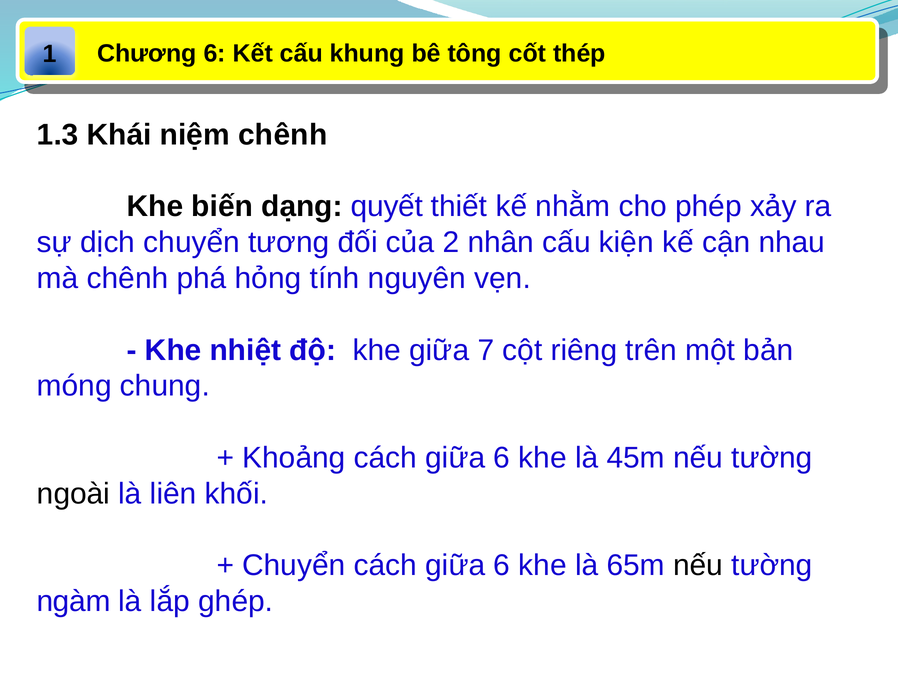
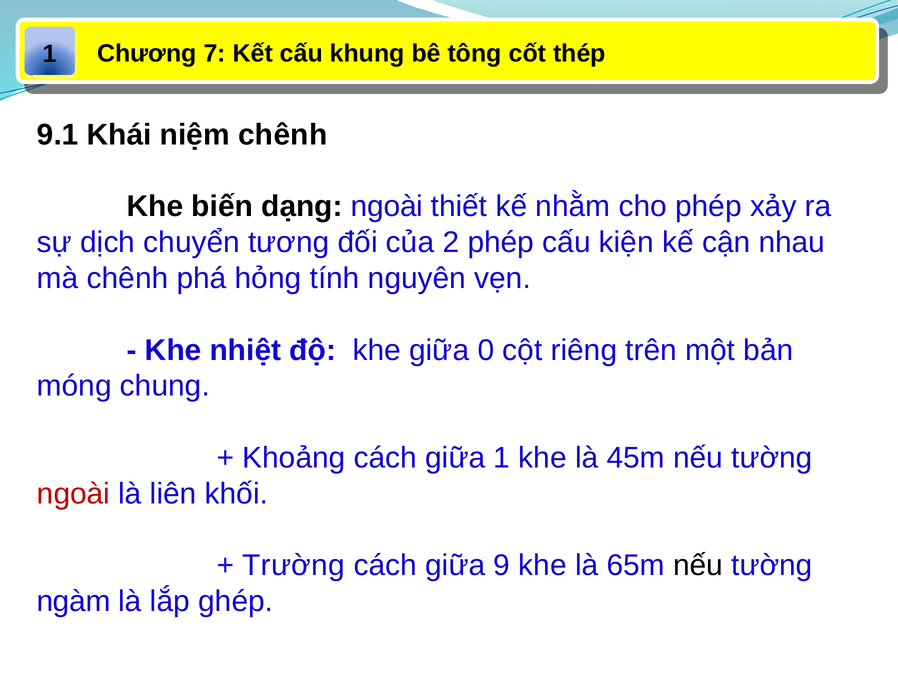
Chương 6: 6 -> 7 (215, 54)
1.3: 1.3 -> 9.1 (58, 135)
dạng quyết: quyết -> ngoài (387, 207)
2 nhân: nhân -> phép (501, 243)
7: 7 -> 0 (486, 350)
Khoảng cách giữa 6: 6 -> 1 (502, 458)
ngoài colour: black -> red (73, 494)
Chuyển: Chuyển -> Trường (294, 566)
6: 6 -> 9 (502, 566)
